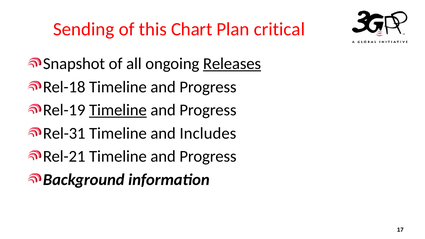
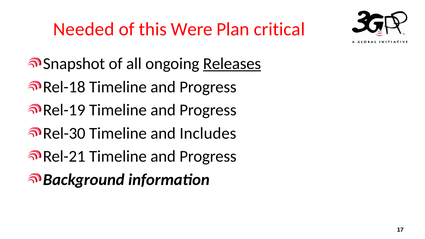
Sending: Sending -> Needed (84, 29)
Chart: Chart -> Were (192, 29)
Timeline underline: present -> none (118, 110)
Rel-31: Rel-31 -> Rel-30 (64, 133)
